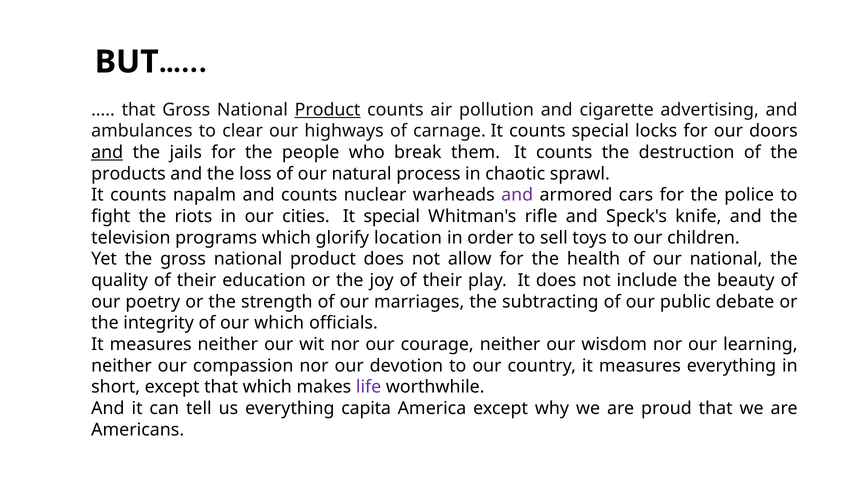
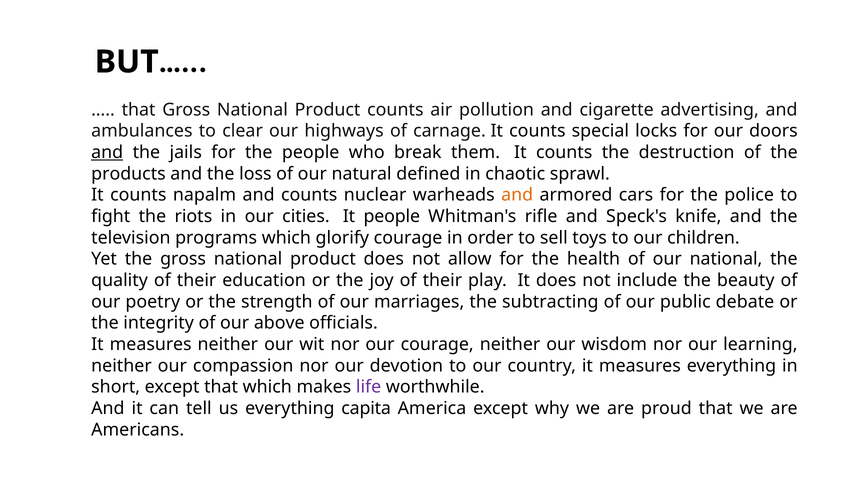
Product underline: present -> none (328, 110)
process: process -> defined (428, 174)
and colour: purple -> orange (517, 195)
It special: special -> people (392, 217)
glorify location: location -> courage (408, 238)
our which: which -> above (279, 323)
